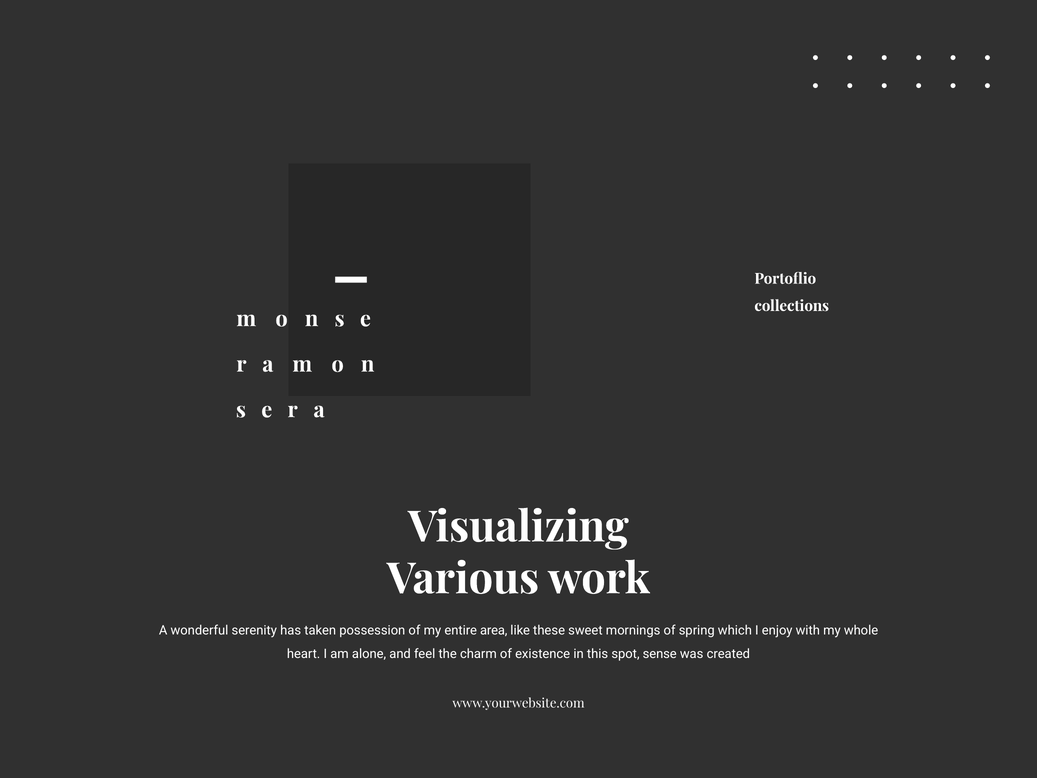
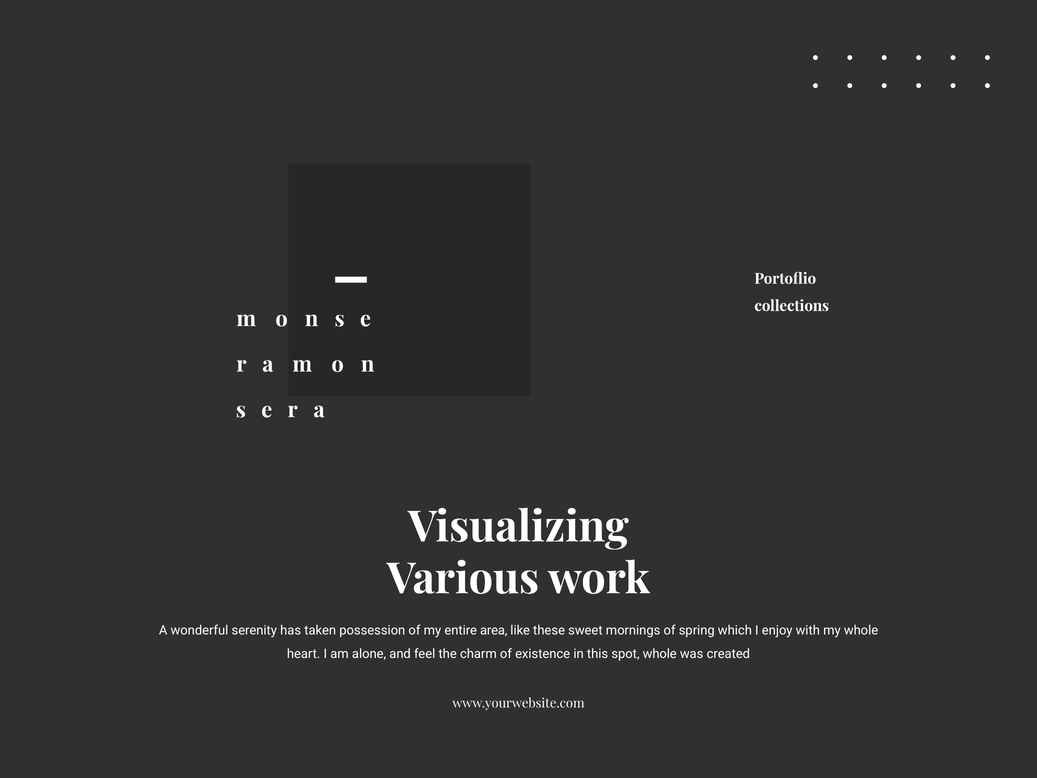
spot sense: sense -> whole (660, 654)
